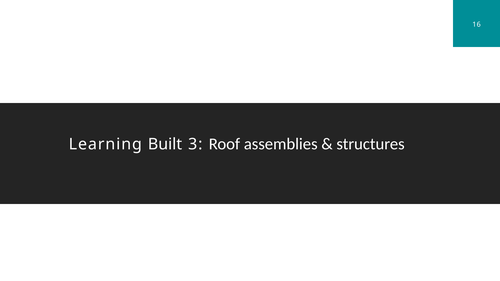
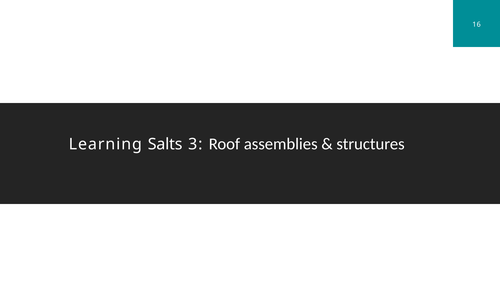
Built: Built -> Salts (165, 144)
